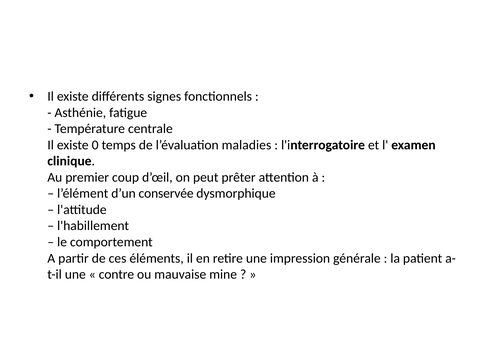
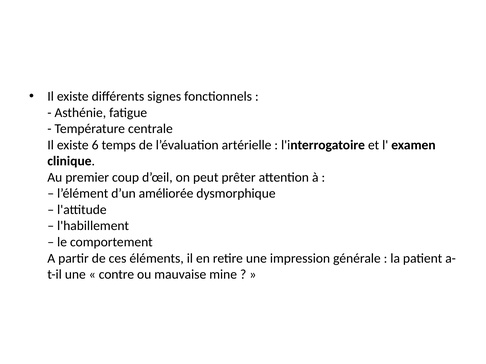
0: 0 -> 6 (95, 145)
maladies: maladies -> artérielle (247, 145)
conservée: conservée -> améliorée (166, 194)
